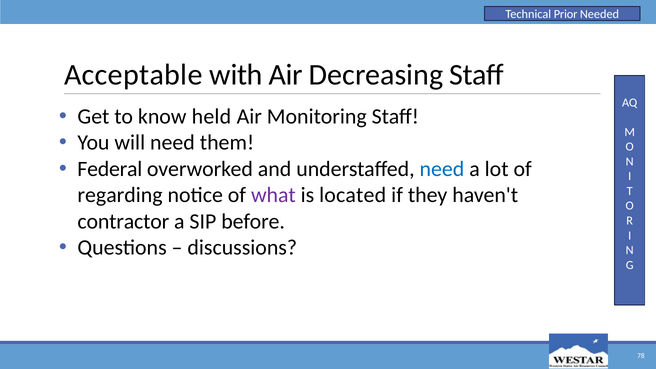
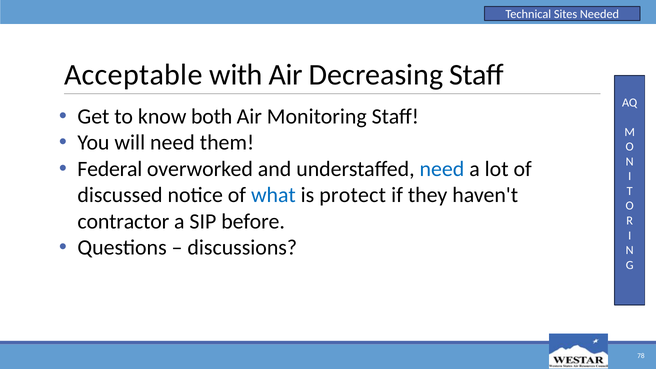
Prior: Prior -> Sites (566, 14)
held: held -> both (212, 116)
regarding: regarding -> discussed (120, 195)
what colour: purple -> blue (273, 195)
located: located -> protect (353, 195)
